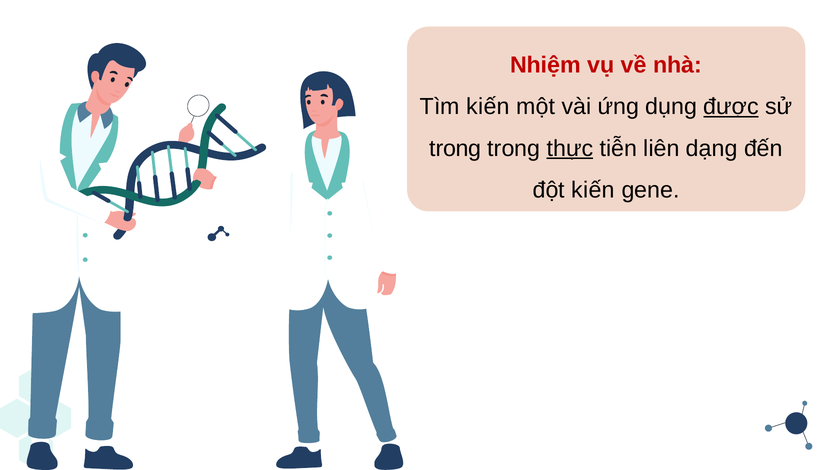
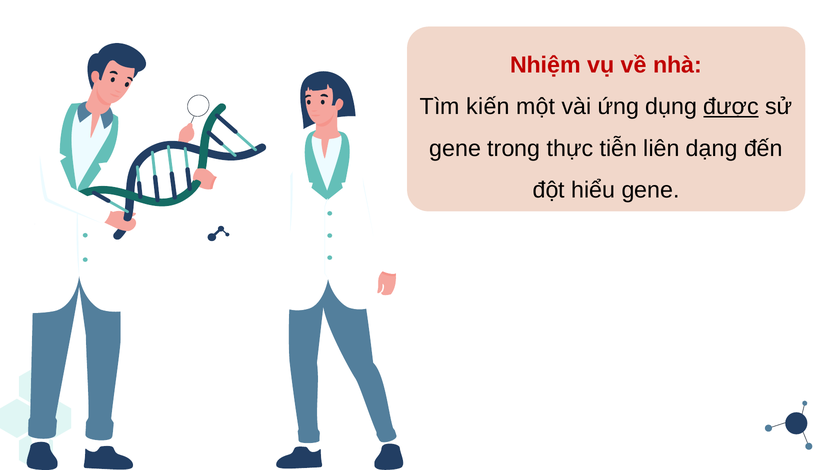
trong: trong -> gene (455, 149)
thực underline: present -> none (570, 149)
đột kiến: kiến -> hiểu (593, 190)
